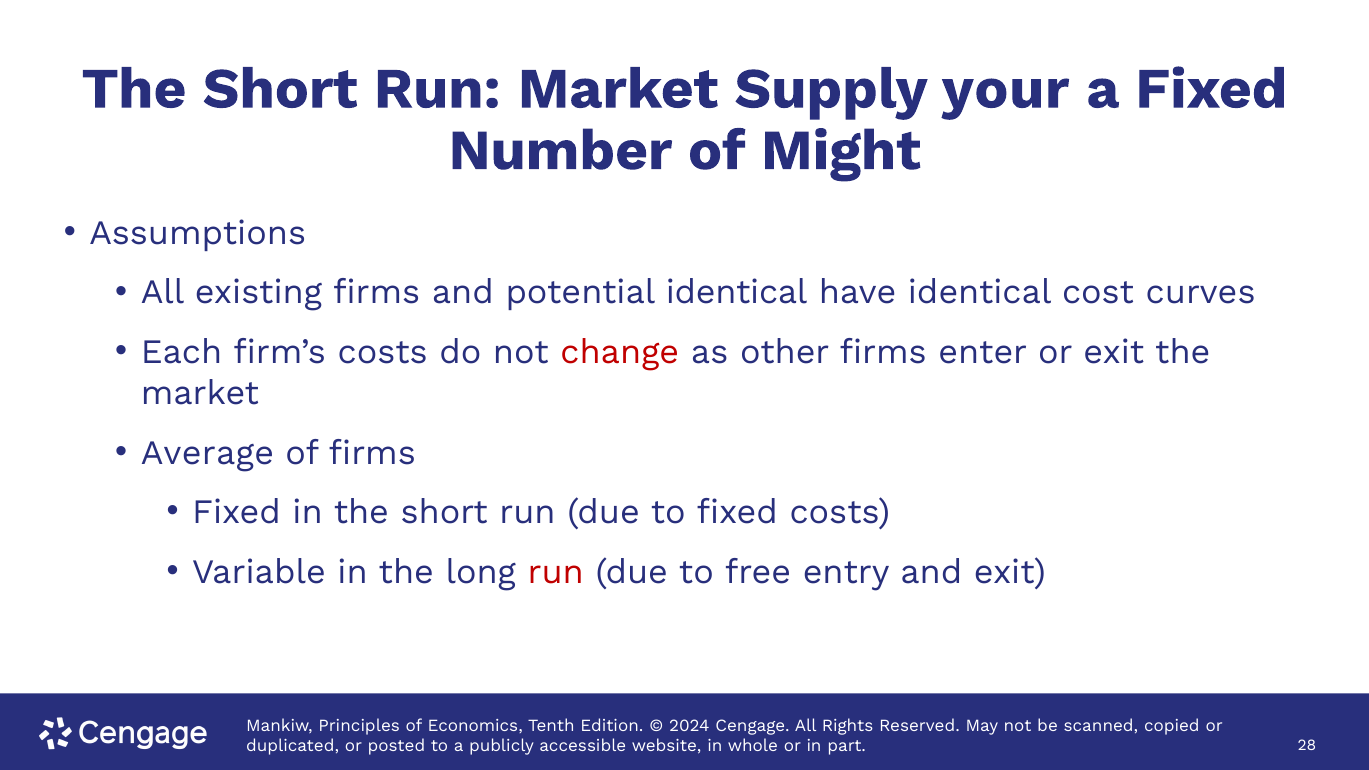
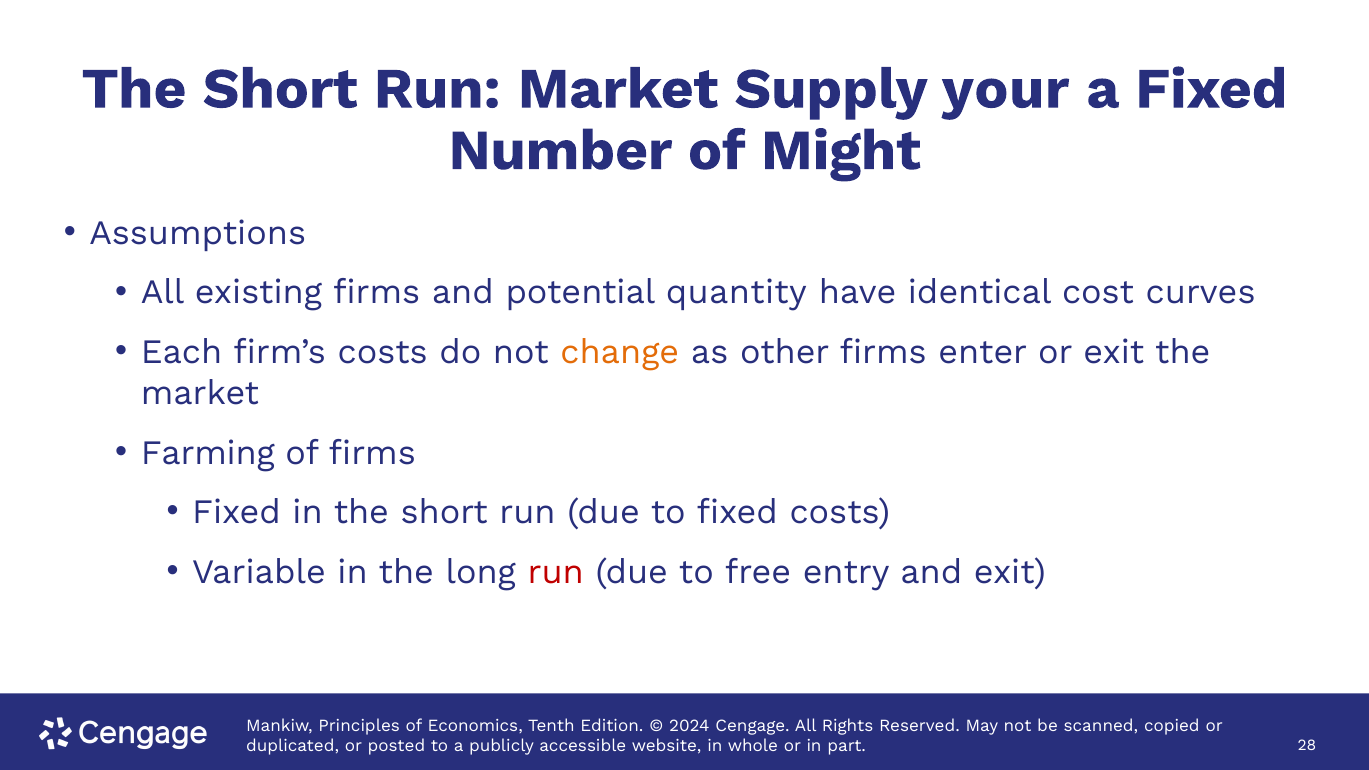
potential identical: identical -> quantity (736, 293)
change colour: red -> orange (620, 352)
Average: Average -> Farming (208, 453)
